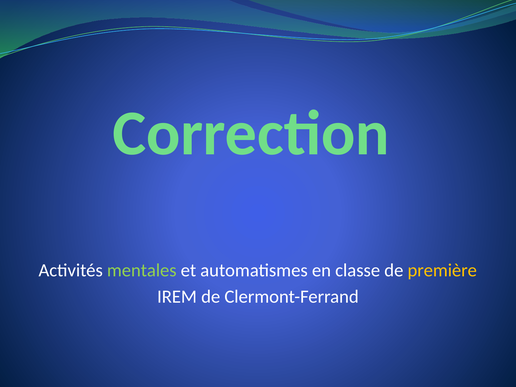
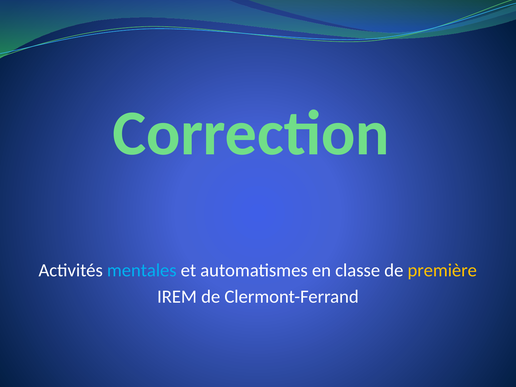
mentales colour: light green -> light blue (142, 270)
